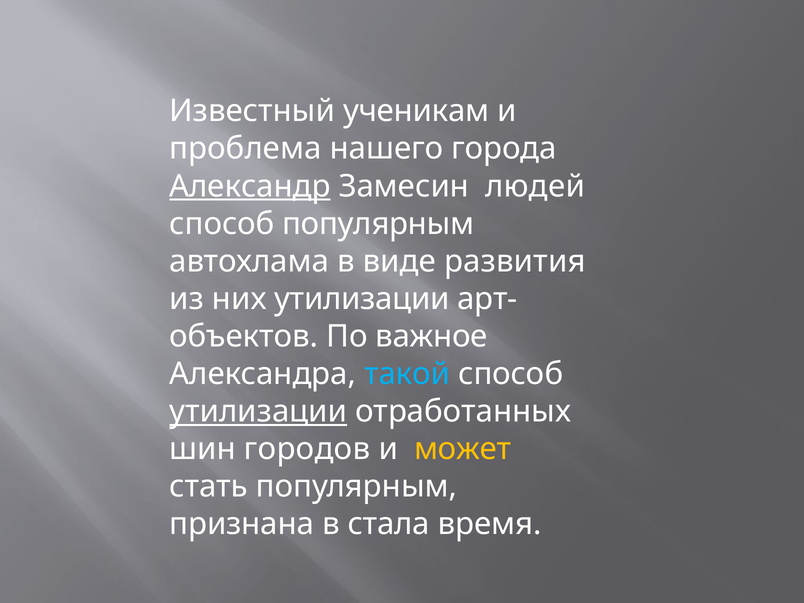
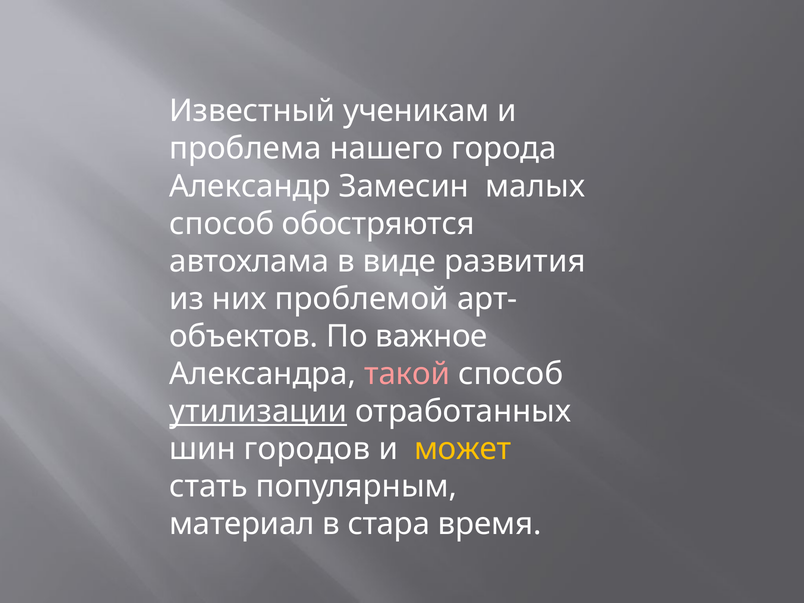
Александр underline: present -> none (250, 186)
людей: людей -> малых (535, 186)
способ популярным: популярным -> обостряются (378, 224)
них утилизации: утилизации -> проблемой (362, 299)
такой colour: light blue -> pink (407, 374)
признана: признана -> материал (242, 524)
стала: стала -> стара (389, 524)
